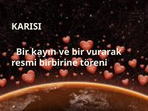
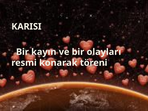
vurarak: vurarak -> olayları (104, 52)
birbirine: birbirine -> konarak (58, 63)
